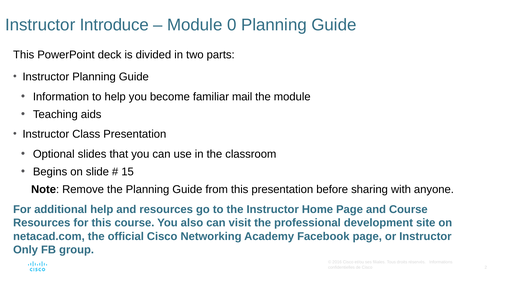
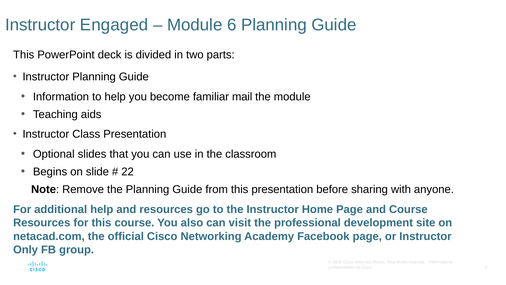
Introduce: Introduce -> Engaged (114, 25)
0: 0 -> 6 (232, 25)
15: 15 -> 22 (128, 172)
